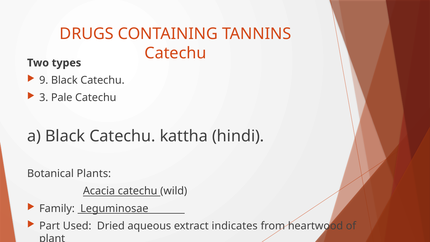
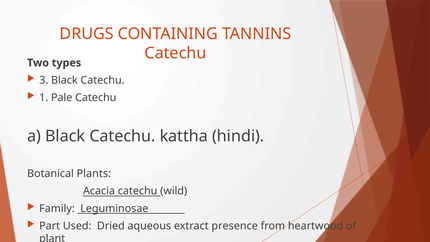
9: 9 -> 3 (44, 80)
3: 3 -> 1 (44, 98)
indicates: indicates -> presence (235, 226)
